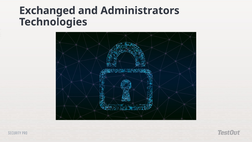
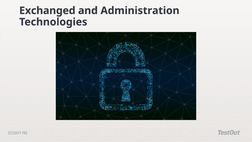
Administrators: Administrators -> Administration (140, 11)
